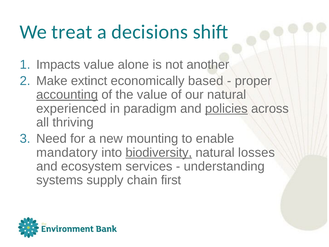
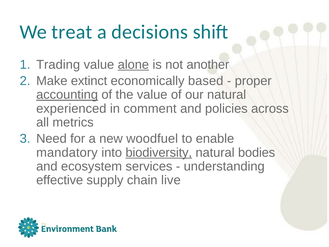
Impacts: Impacts -> Trading (58, 64)
alone underline: none -> present (133, 64)
paradigm: paradigm -> comment (150, 108)
policies underline: present -> none (226, 108)
thriving: thriving -> metrics (73, 122)
mounting: mounting -> woodfuel (152, 139)
losses: losses -> bodies (257, 152)
systems: systems -> effective (60, 180)
first: first -> live (171, 180)
